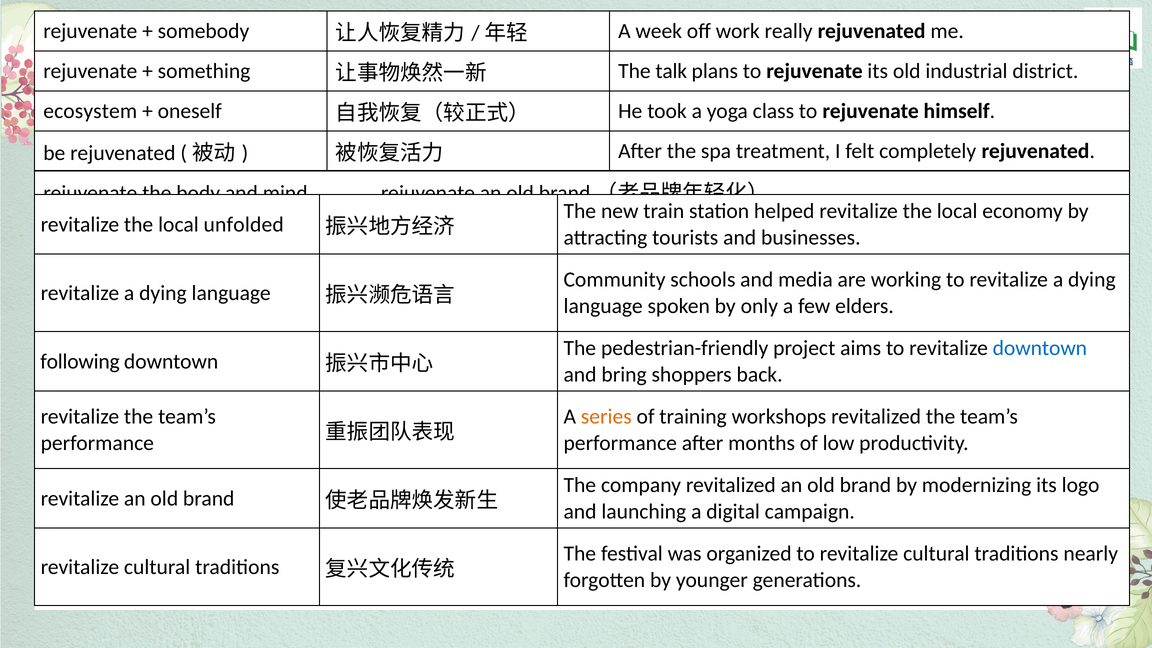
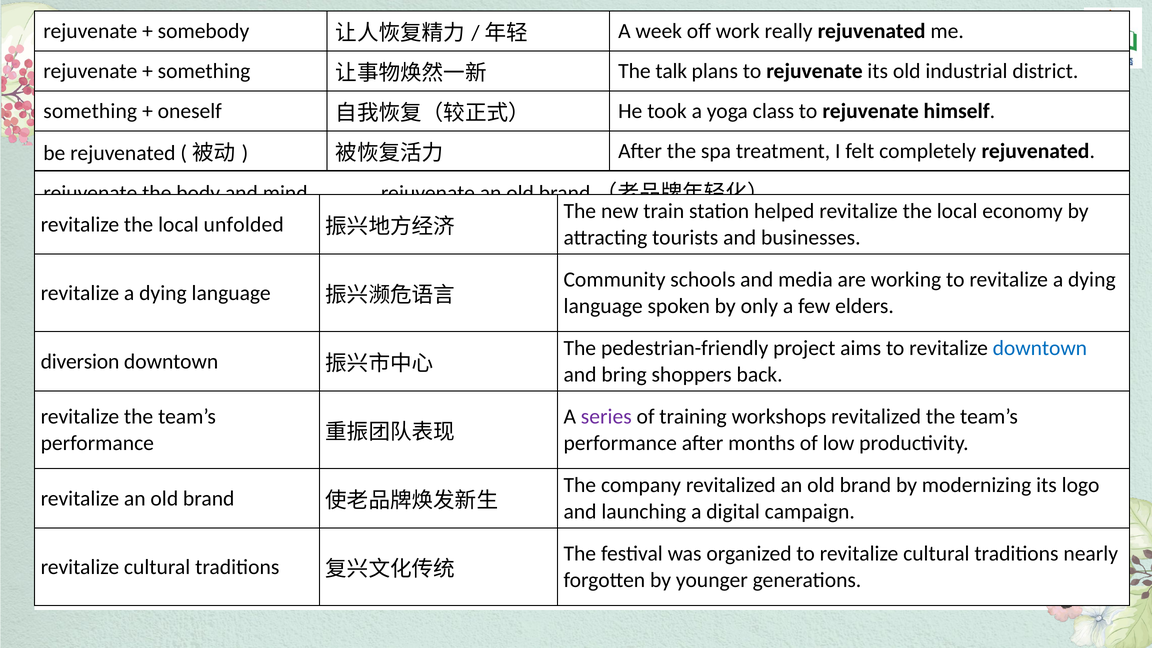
ecosystem: ecosystem -> something (90, 111)
following: following -> diversion (80, 361)
series colour: orange -> purple (606, 417)
